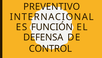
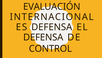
PREVENTIVO: PREVENTIVO -> EVALUACIÓN (52, 7)
FUNCIÓN: FUNCIÓN -> DEFENSA (52, 27)
